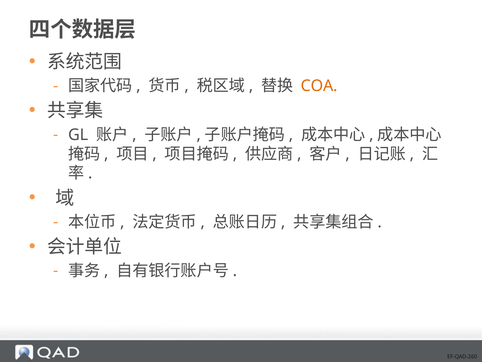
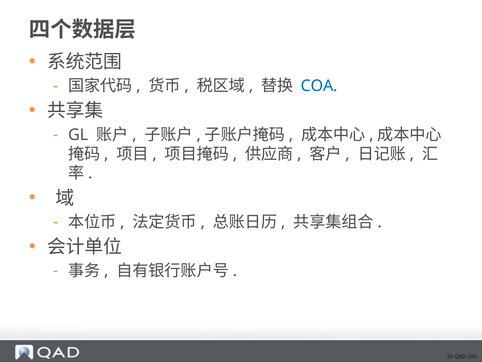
COA colour: orange -> blue (319, 86)
